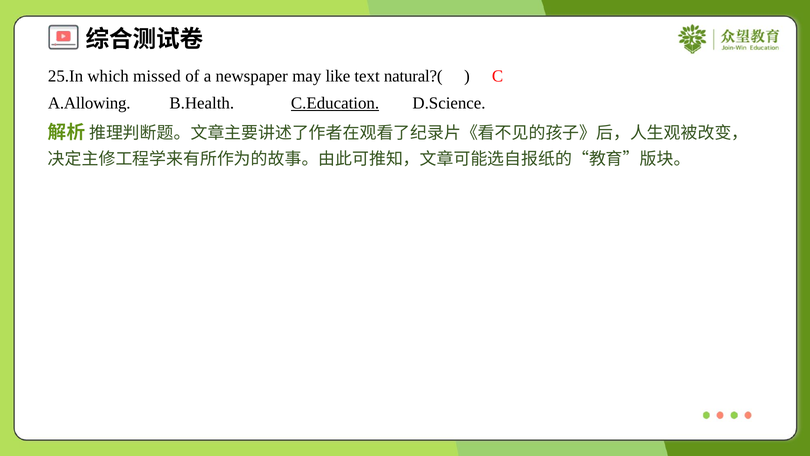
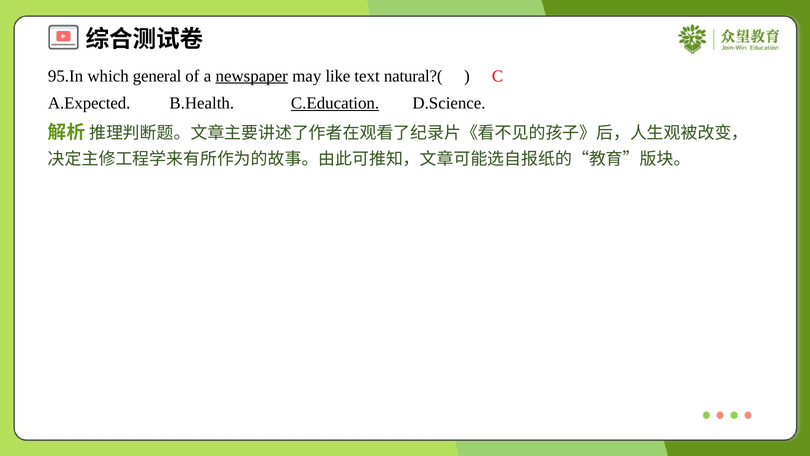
25.In: 25.In -> 95.In (66, 76)
missed: missed -> general (157, 76)
newspaper underline: none -> present (252, 76)
A.Allowing: A.Allowing -> A.Expected (89, 103)
